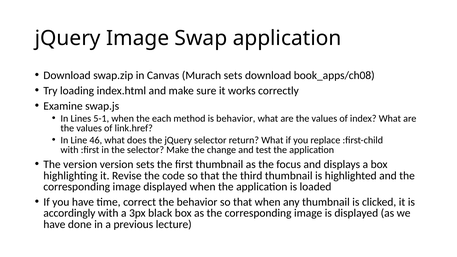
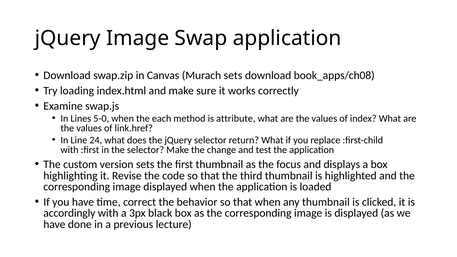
5-1: 5-1 -> 5-0 (101, 119)
is behavior: behavior -> attribute (236, 119)
46: 46 -> 24 (96, 140)
The version: version -> custom (80, 165)
